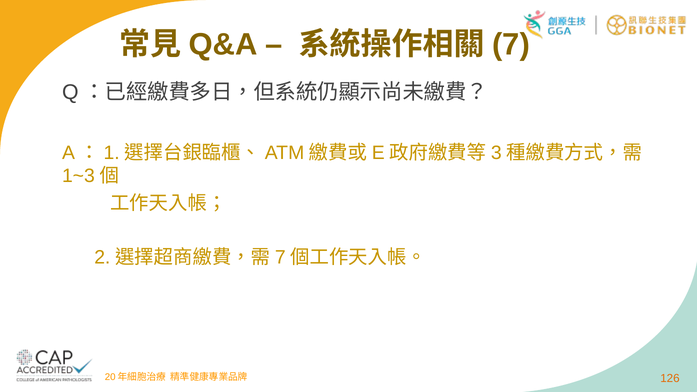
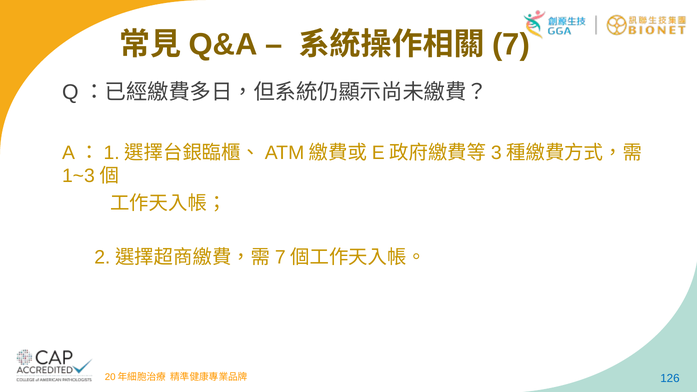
126 colour: orange -> blue (670, 379)
